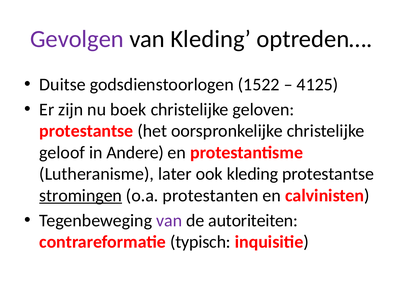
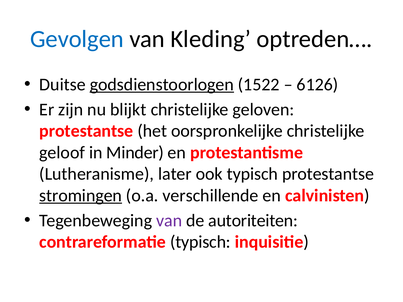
Gevolgen colour: purple -> blue (77, 39)
godsdienstoorlogen underline: none -> present (162, 85)
4125: 4125 -> 6126 (318, 85)
boek: boek -> blijkt (128, 110)
Andere: Andere -> Minder (135, 153)
ook kleding: kleding -> typisch (252, 174)
protestanten: protestanten -> verschillende (211, 196)
